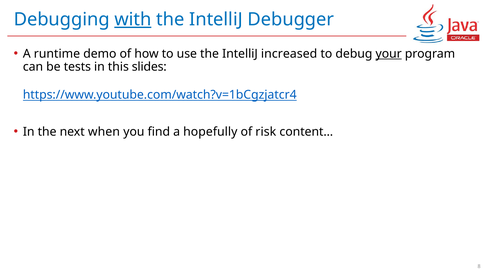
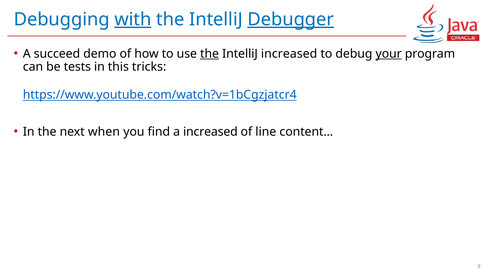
Debugger underline: none -> present (291, 19)
runtime: runtime -> succeed (57, 54)
the underline: none -> present (210, 54)
slides: slides -> tricks (149, 67)
a hopefully: hopefully -> increased (210, 131)
risk: risk -> line (266, 131)
